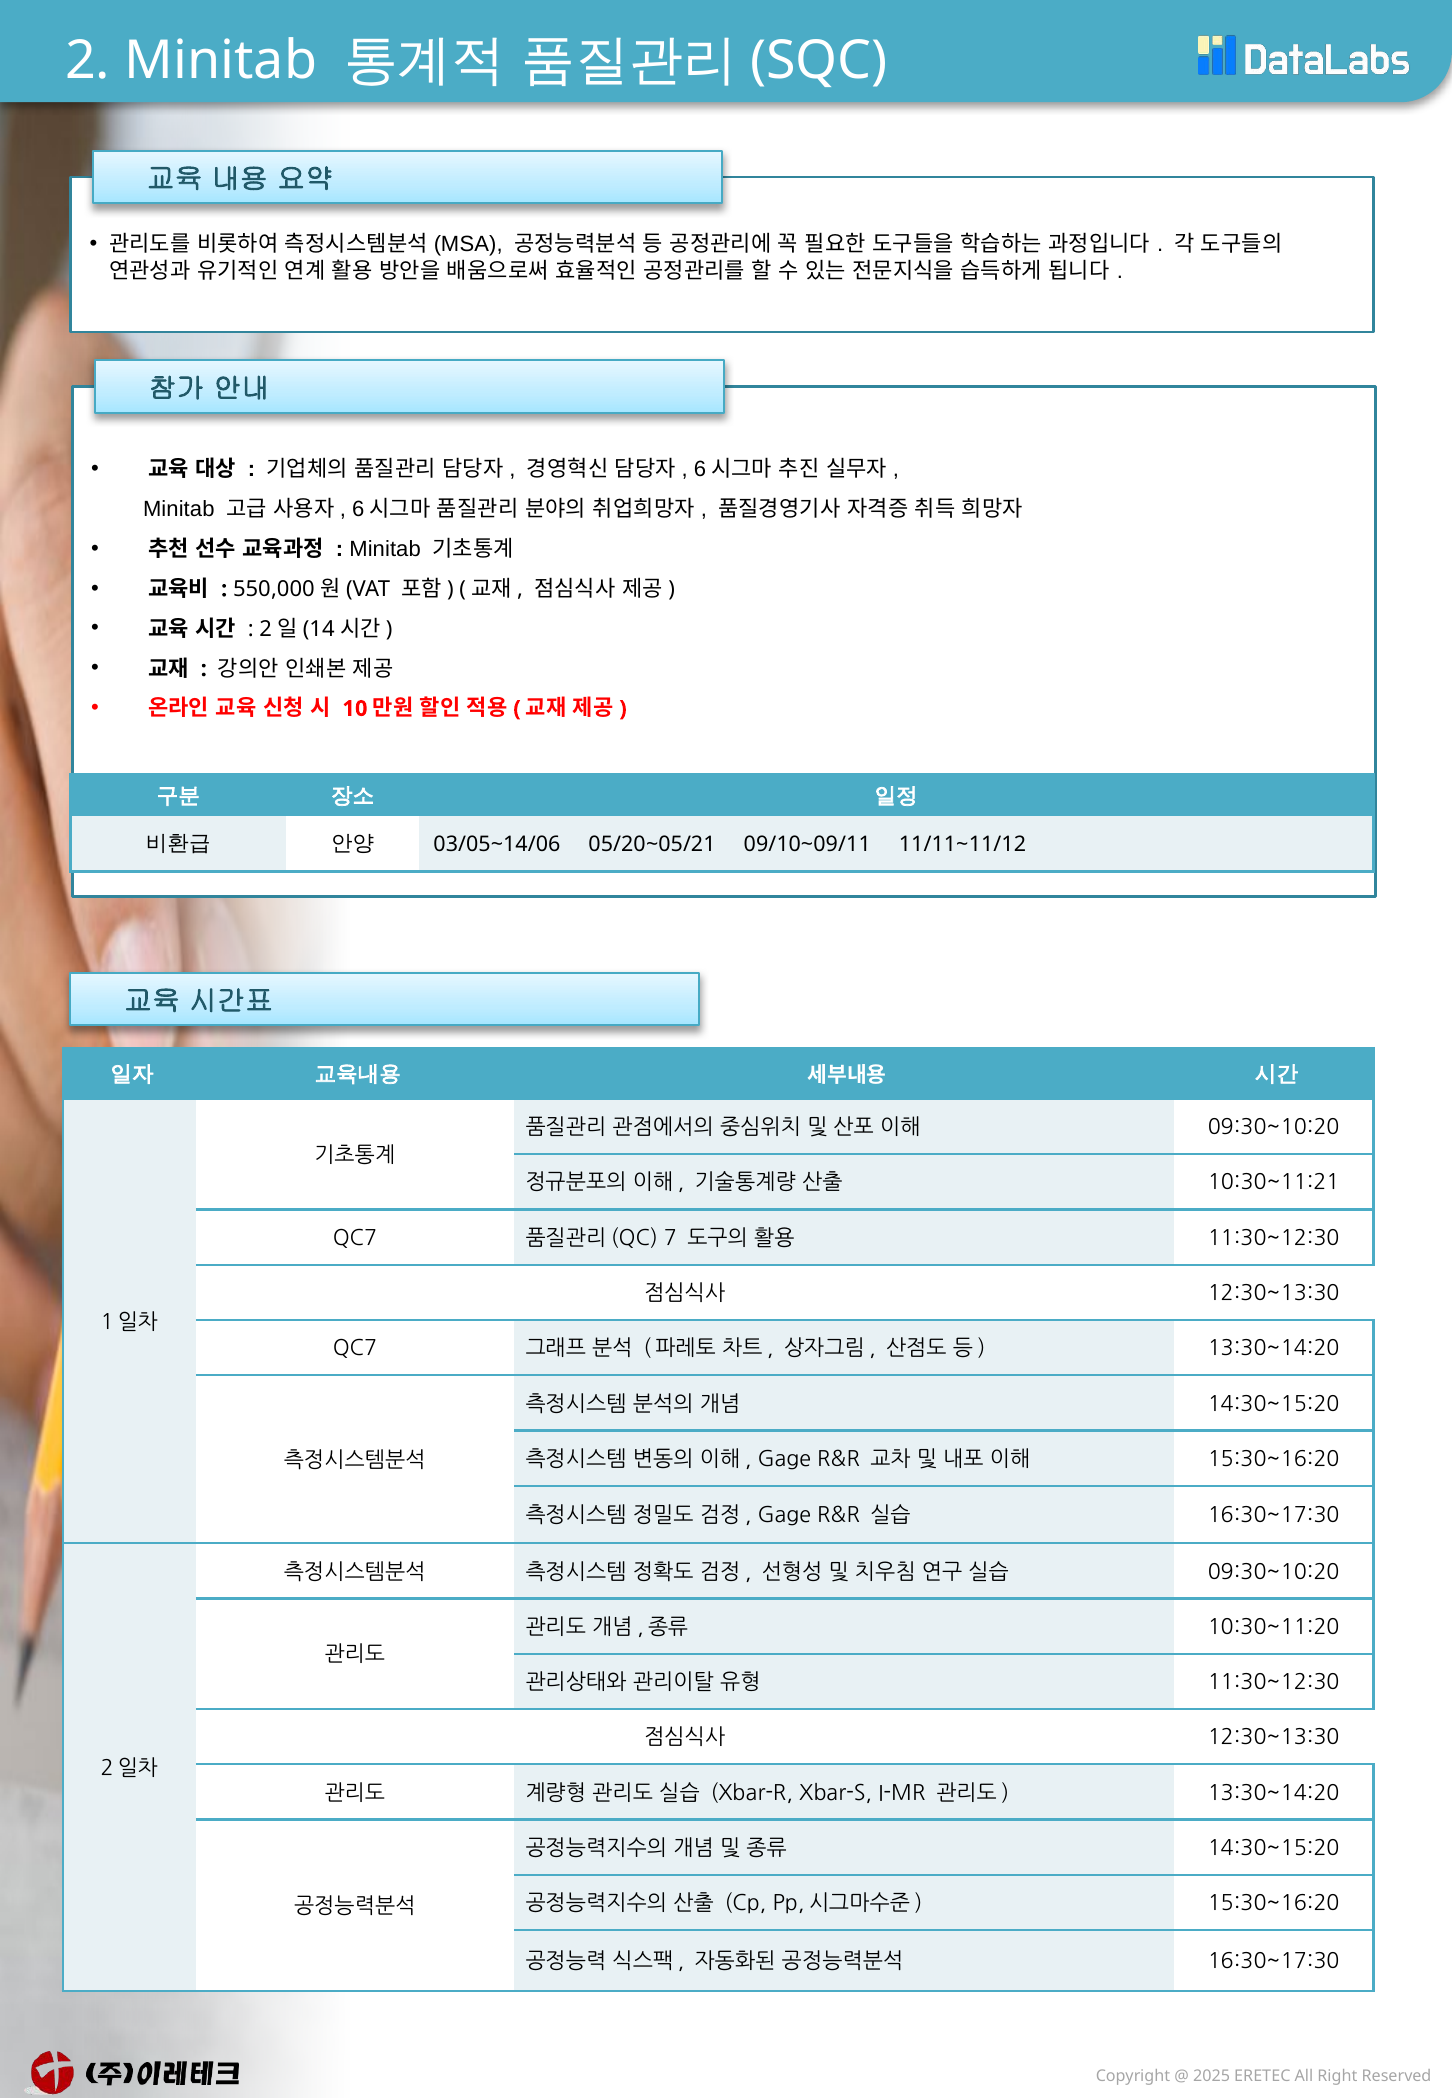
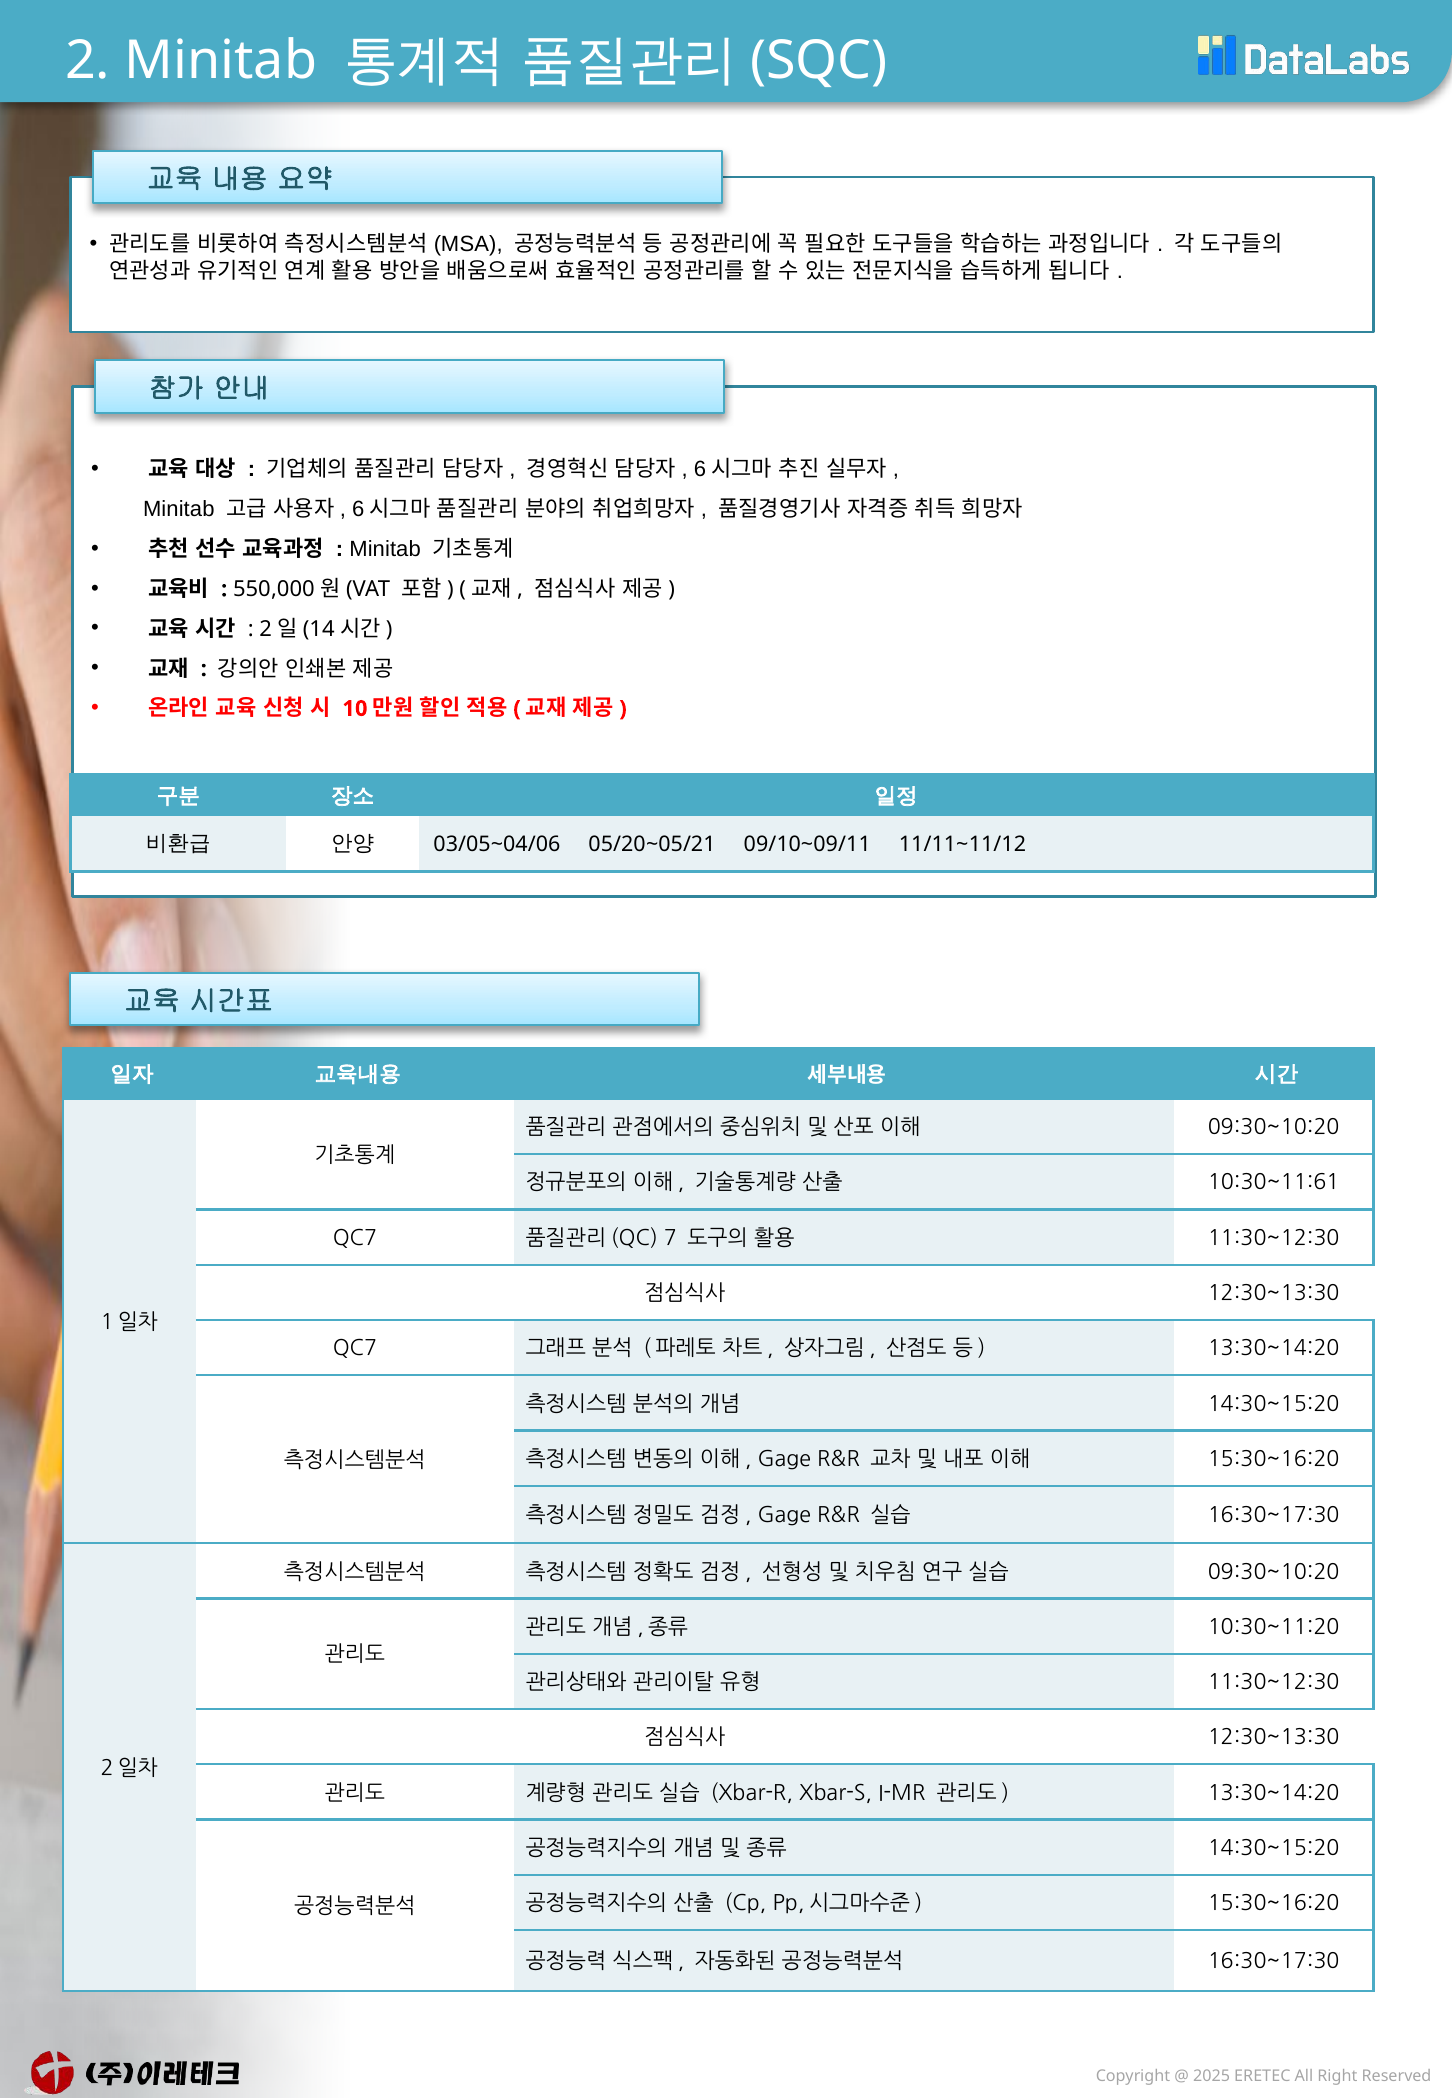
03/05~14/06: 03/05~14/06 -> 03/05~04/06 (497, 844)
10:30~11:21: 10:30~11:21 -> 10:30~11:61 (1274, 1182)
